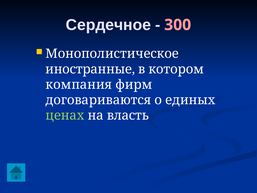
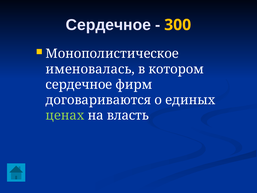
300 colour: pink -> yellow (178, 25)
иностранные: иностранные -> именовалась (90, 69)
компания: компания -> сердечное (79, 85)
